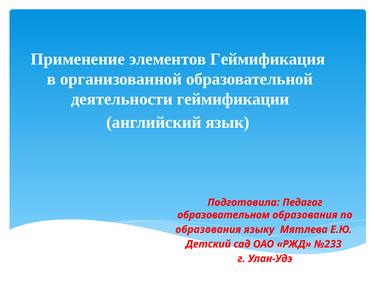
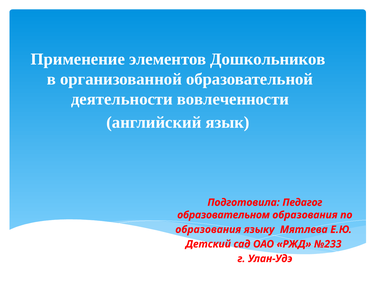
Геймификация: Геймификация -> Дошкольников (268, 59)
геймификации: геймификации -> вовлеченности (233, 99)
